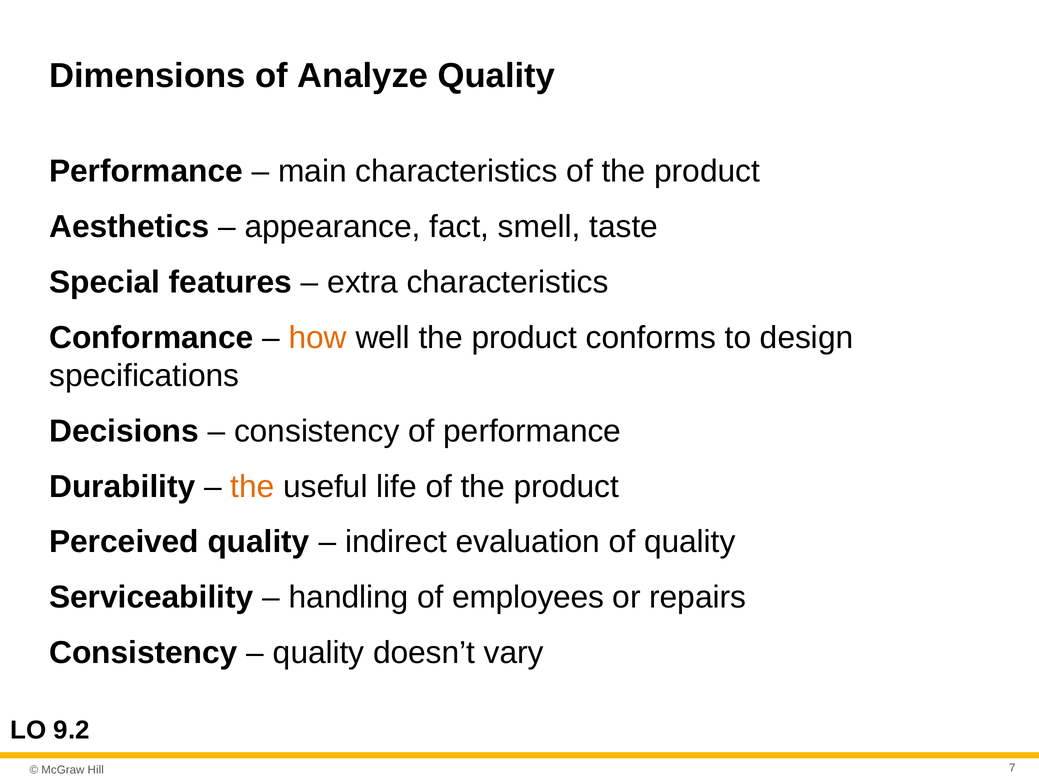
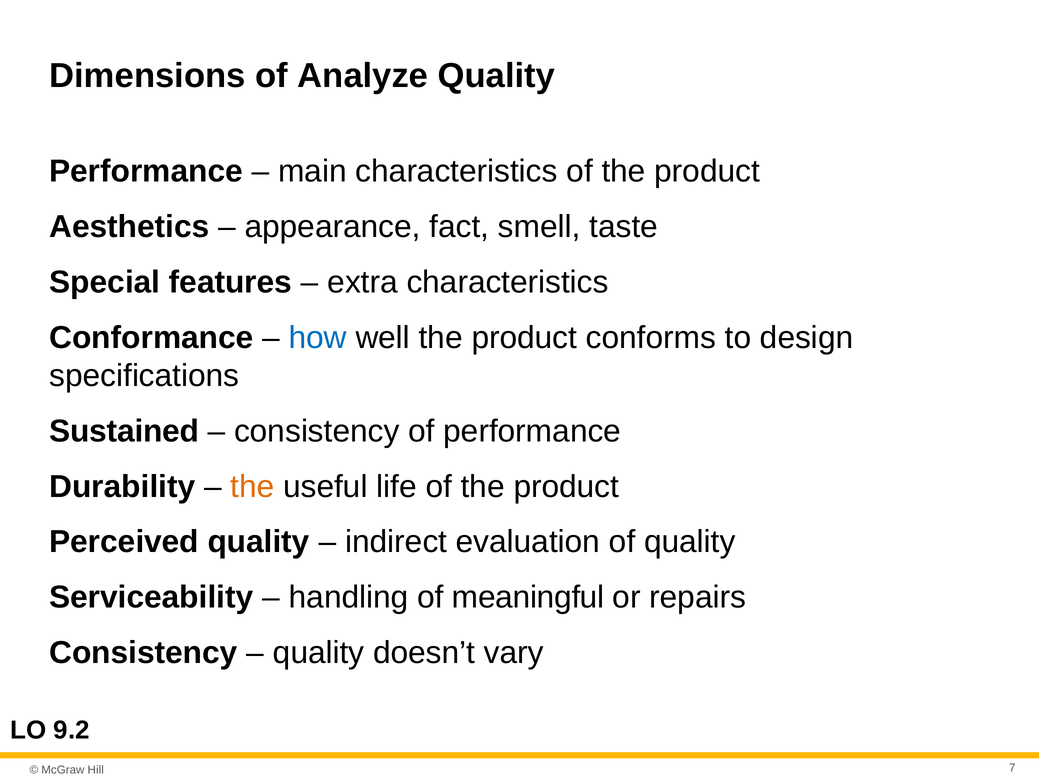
how colour: orange -> blue (318, 338)
Decisions: Decisions -> Sustained (124, 431)
employees: employees -> meaningful (528, 598)
